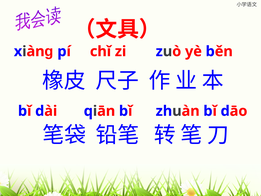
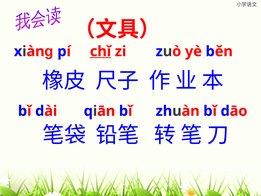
chǐ underline: none -> present (100, 51)
